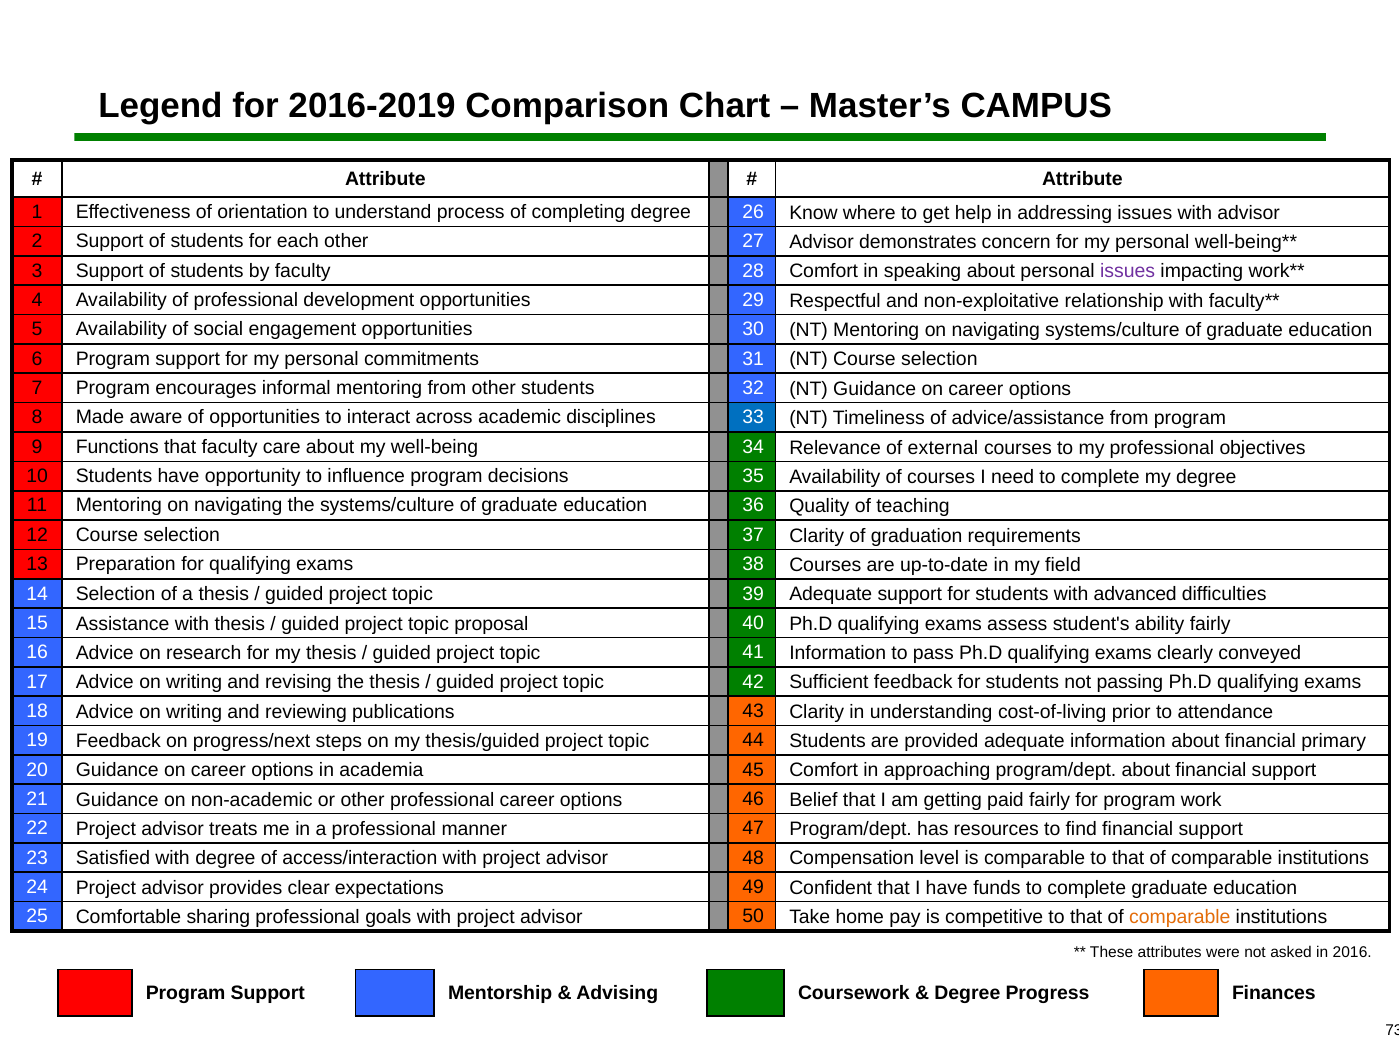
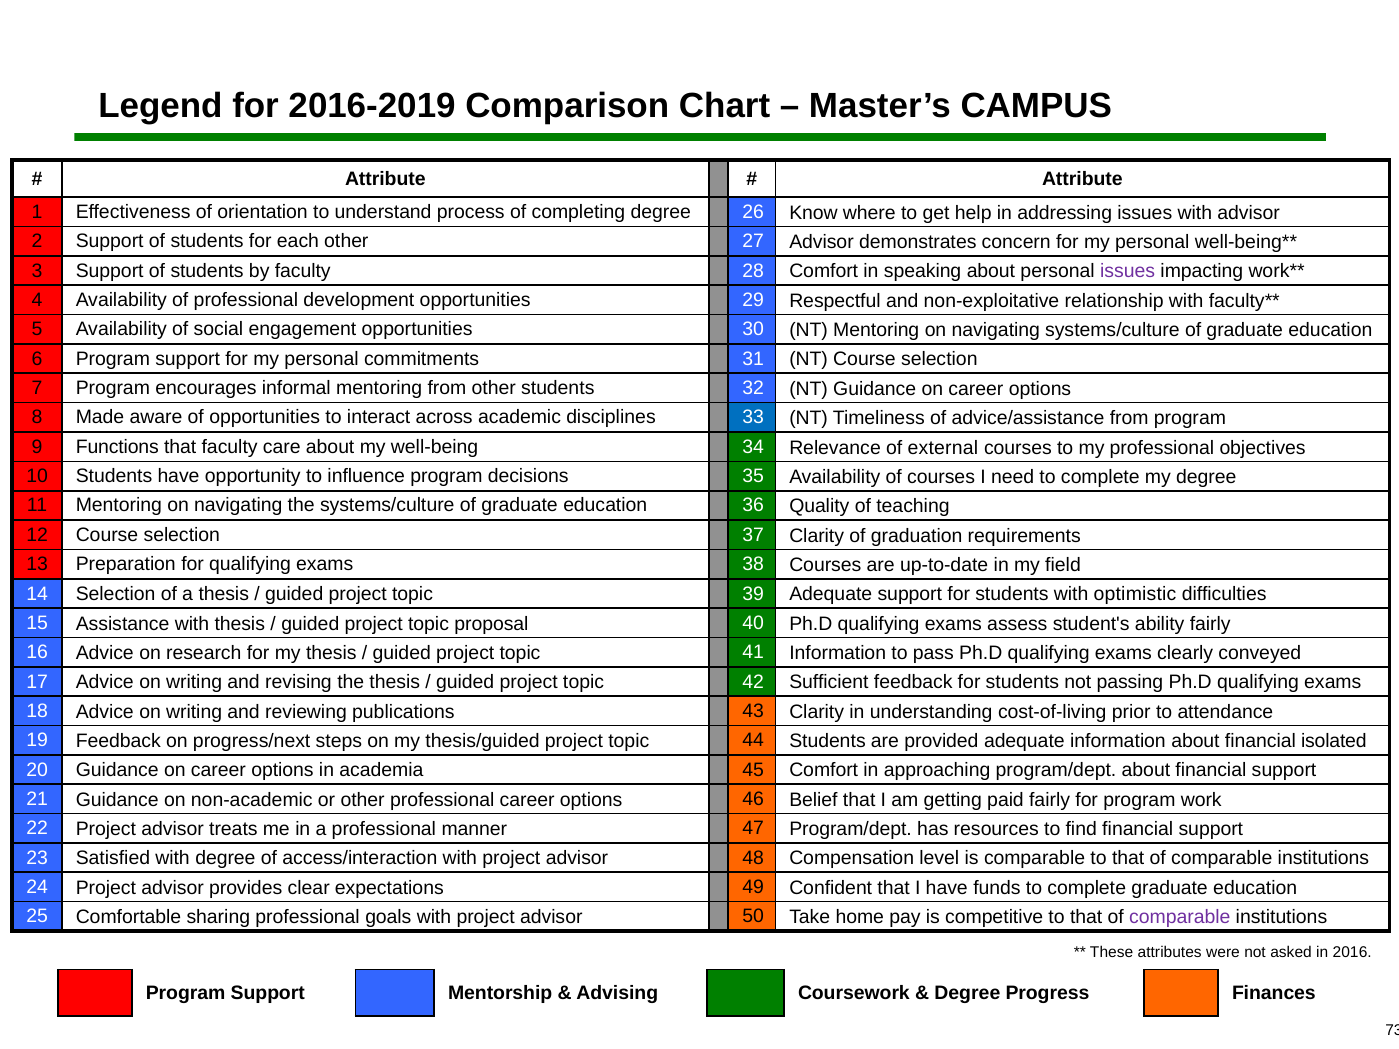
advanced: advanced -> optimistic (1135, 594)
primary: primary -> isolated (1334, 741)
comparable colour: orange -> purple (1180, 917)
